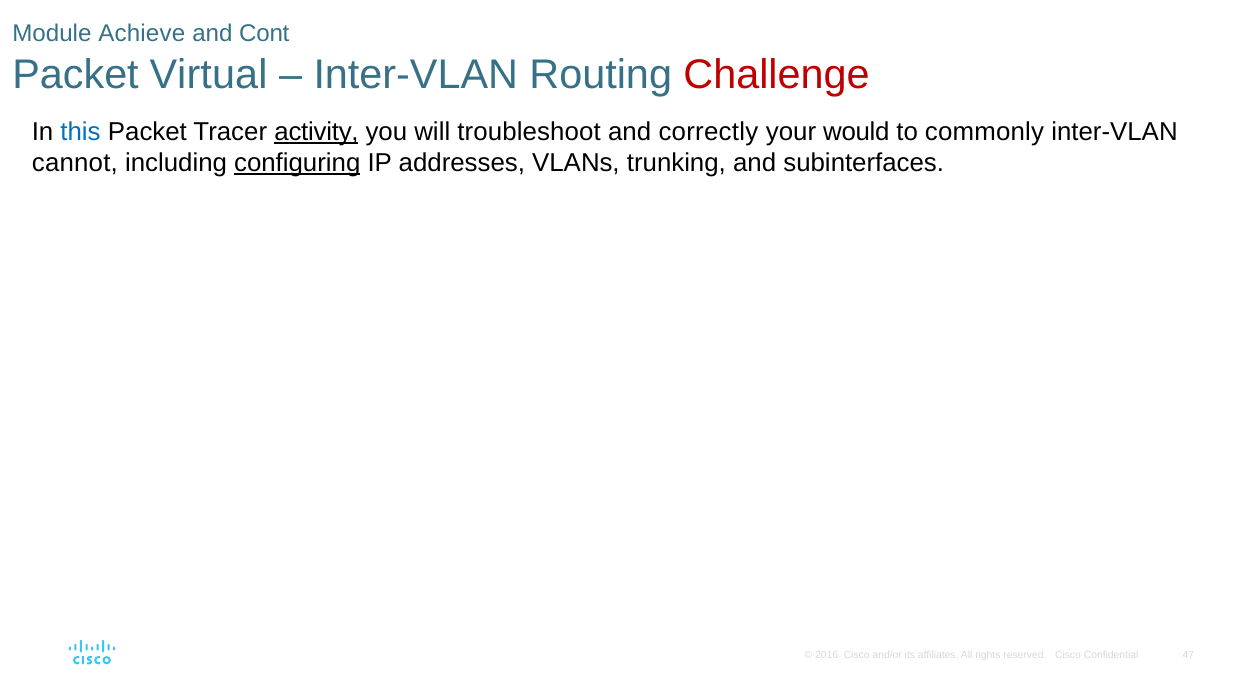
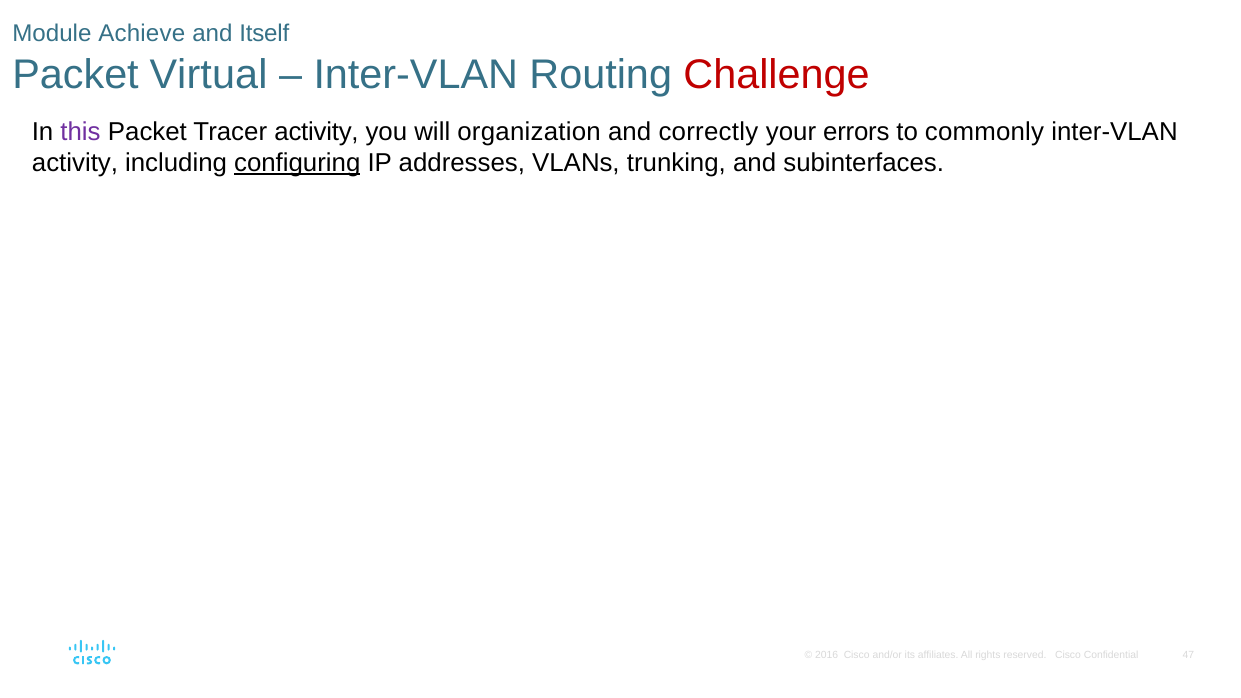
Cont: Cont -> Itself (264, 34)
this colour: blue -> purple (81, 132)
activity underline: present -> none (317, 132)
troubleshoot: troubleshoot -> organization (529, 132)
would: would -> errors (856, 132)
cannot: cannot -> activity (75, 163)
